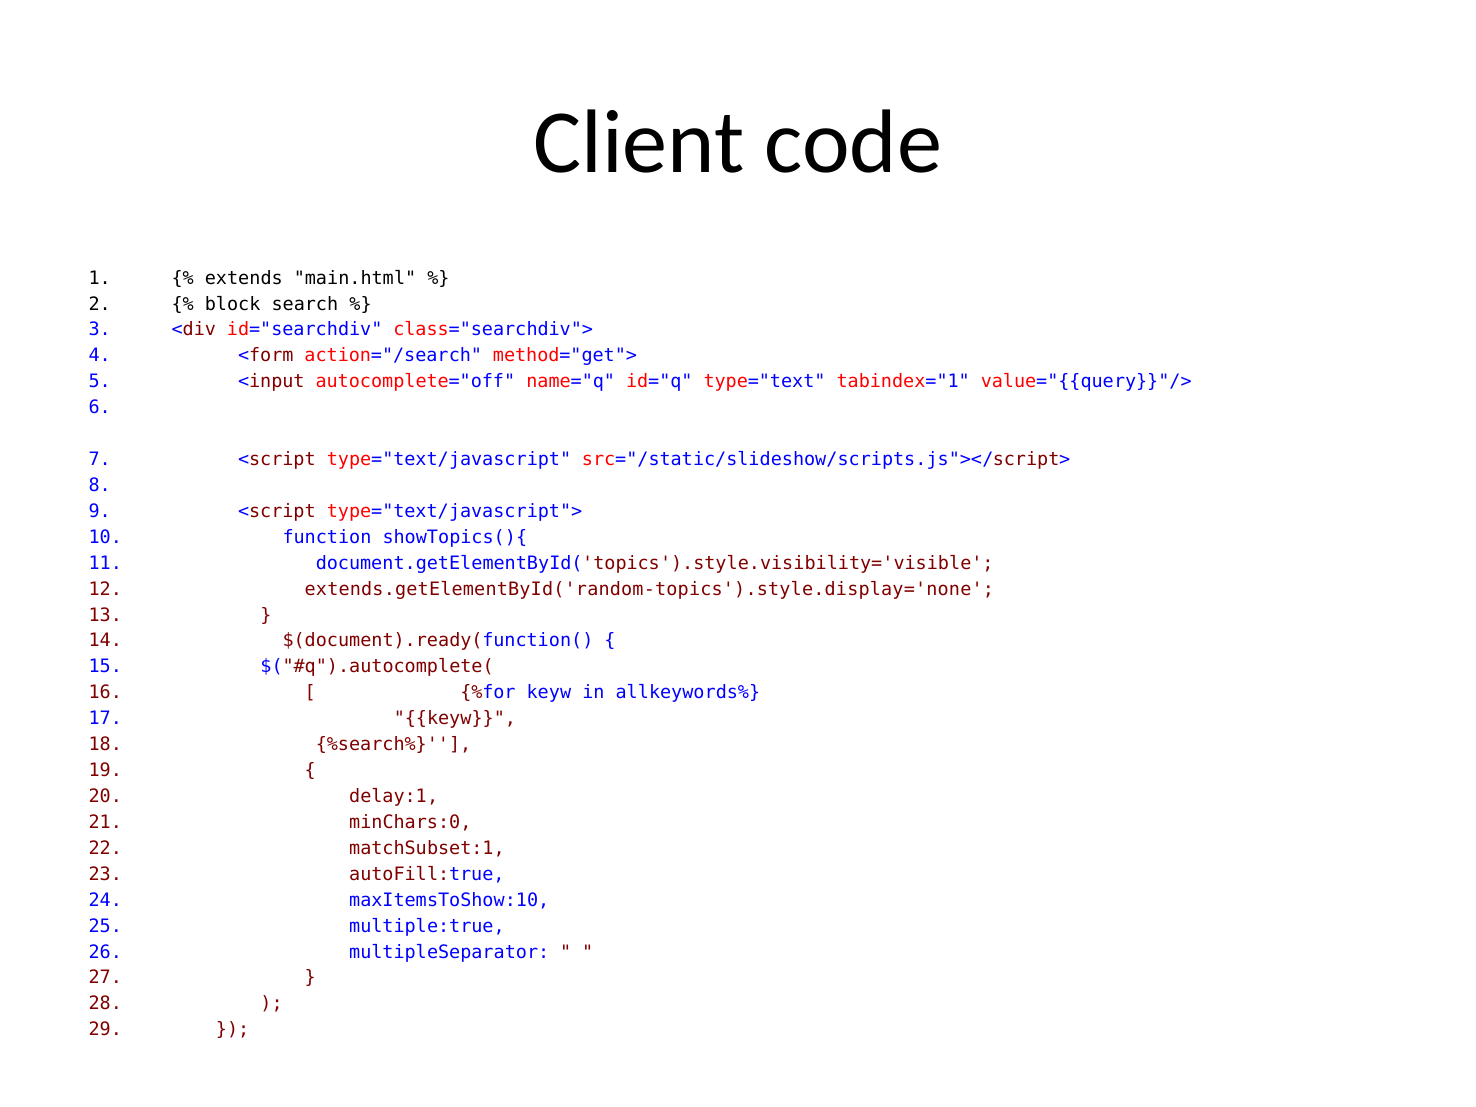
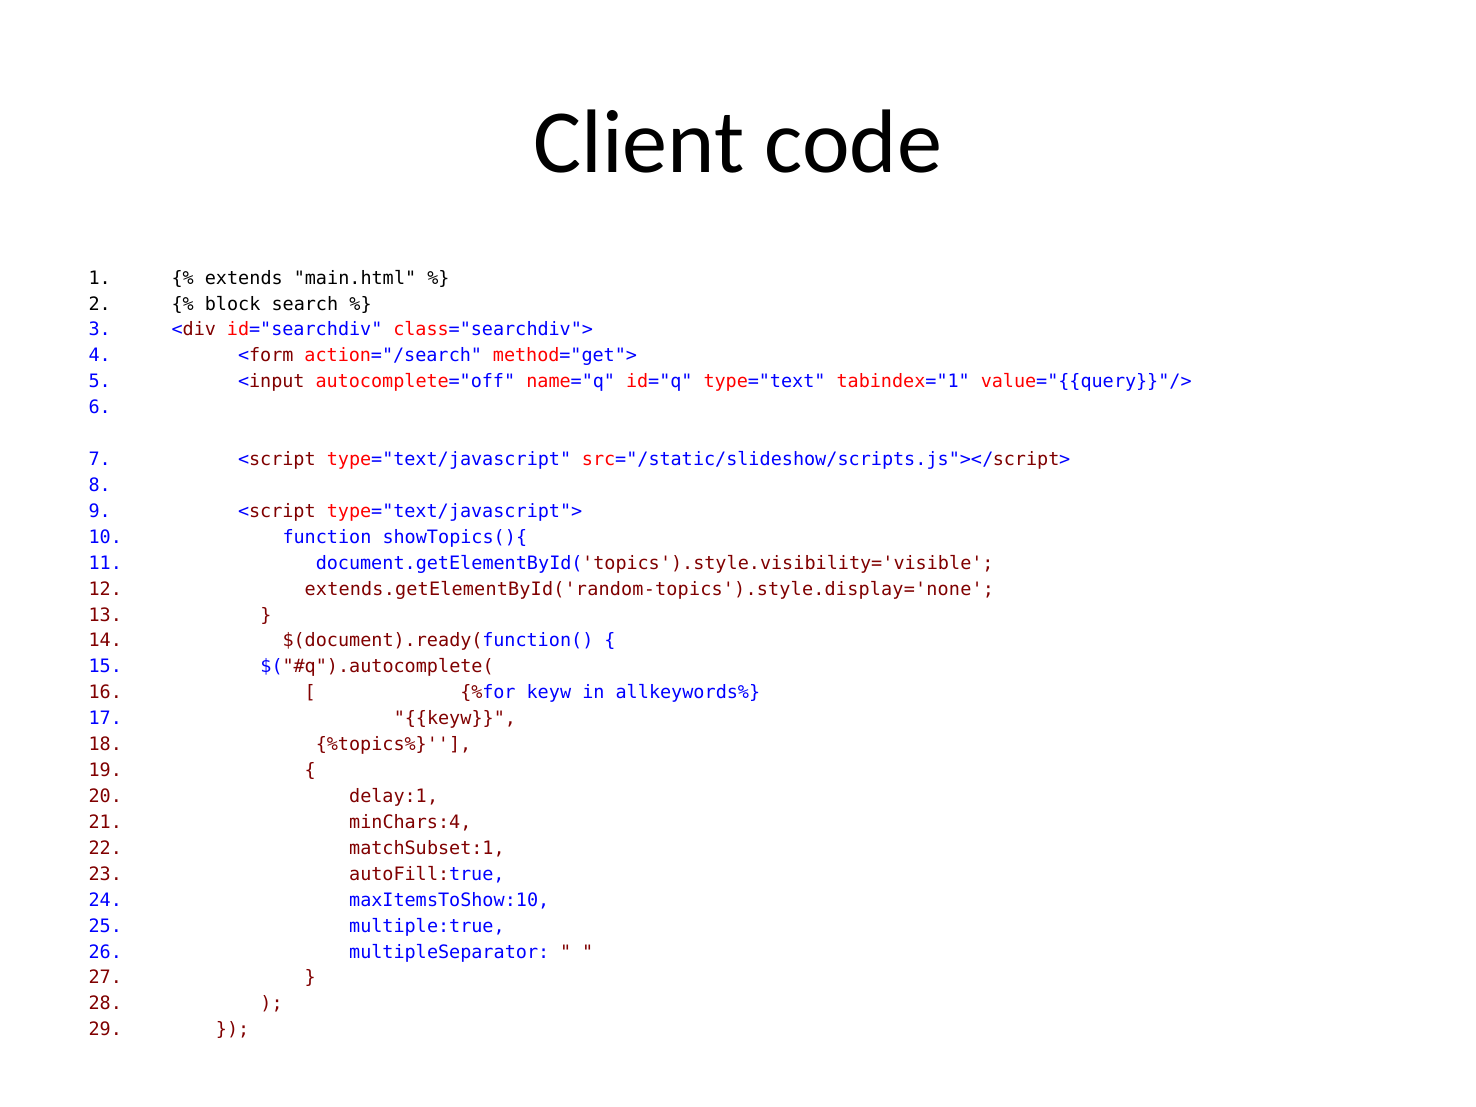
%search%: %search% -> %topics% (394, 745)
minChars:0: minChars:0 -> minChars:4 (410, 822)
